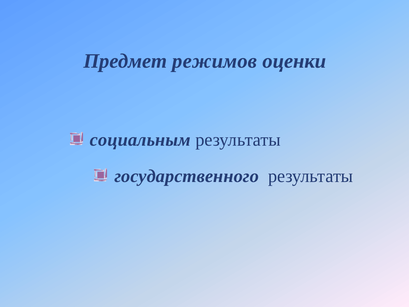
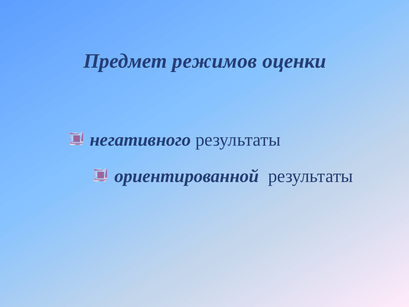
социальным: социальным -> негативного (140, 140)
государственного: государственного -> ориентированной (187, 176)
